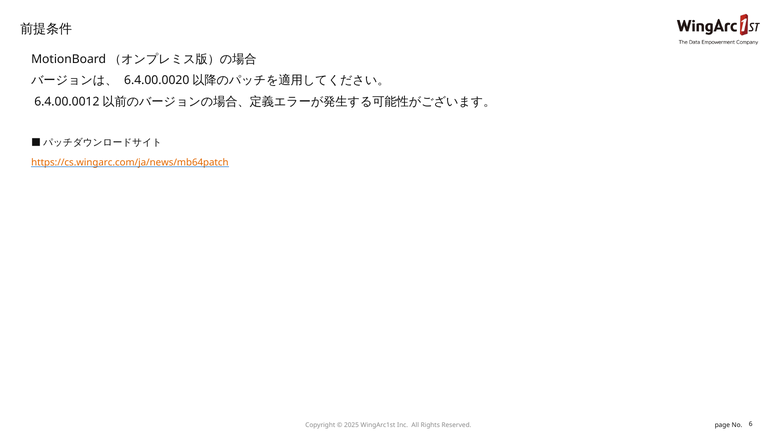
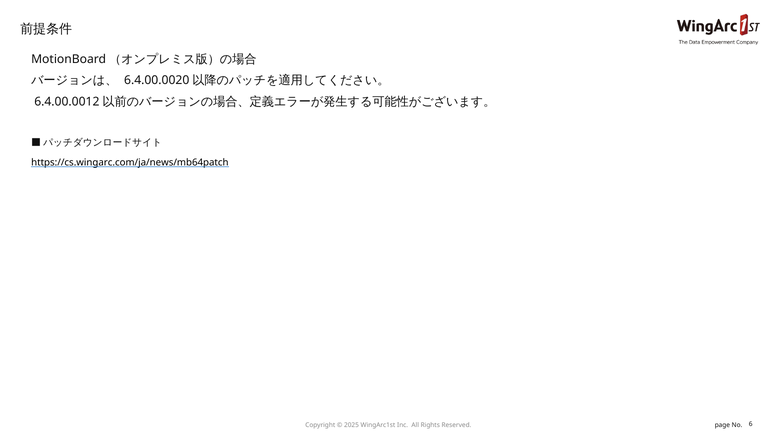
https://cs.wingarc.com/ja/news/mb64patch colour: orange -> black (130, 162)
